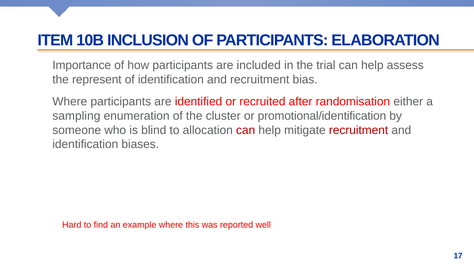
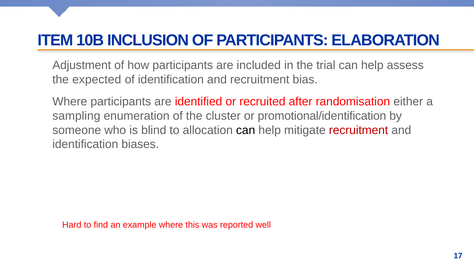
Importance: Importance -> Adjustment (82, 65)
represent: represent -> expected (97, 79)
can colour: red -> black (246, 130)
